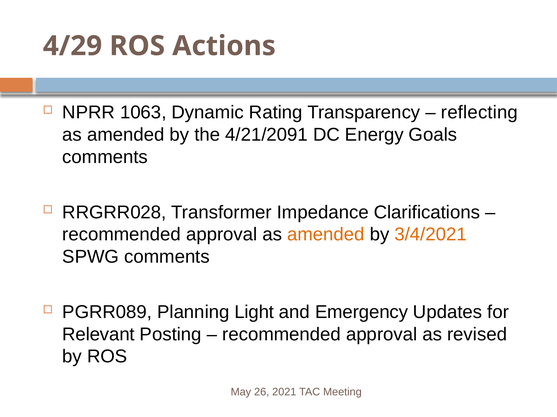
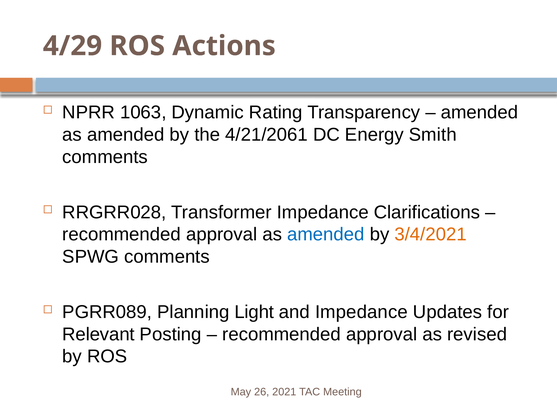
reflecting: reflecting -> amended (480, 113)
4/21/2091: 4/21/2091 -> 4/21/2061 (267, 135)
Goals: Goals -> Smith (433, 135)
amended colour: orange -> blue (326, 235)
and Emergency: Emergency -> Impedance (361, 313)
